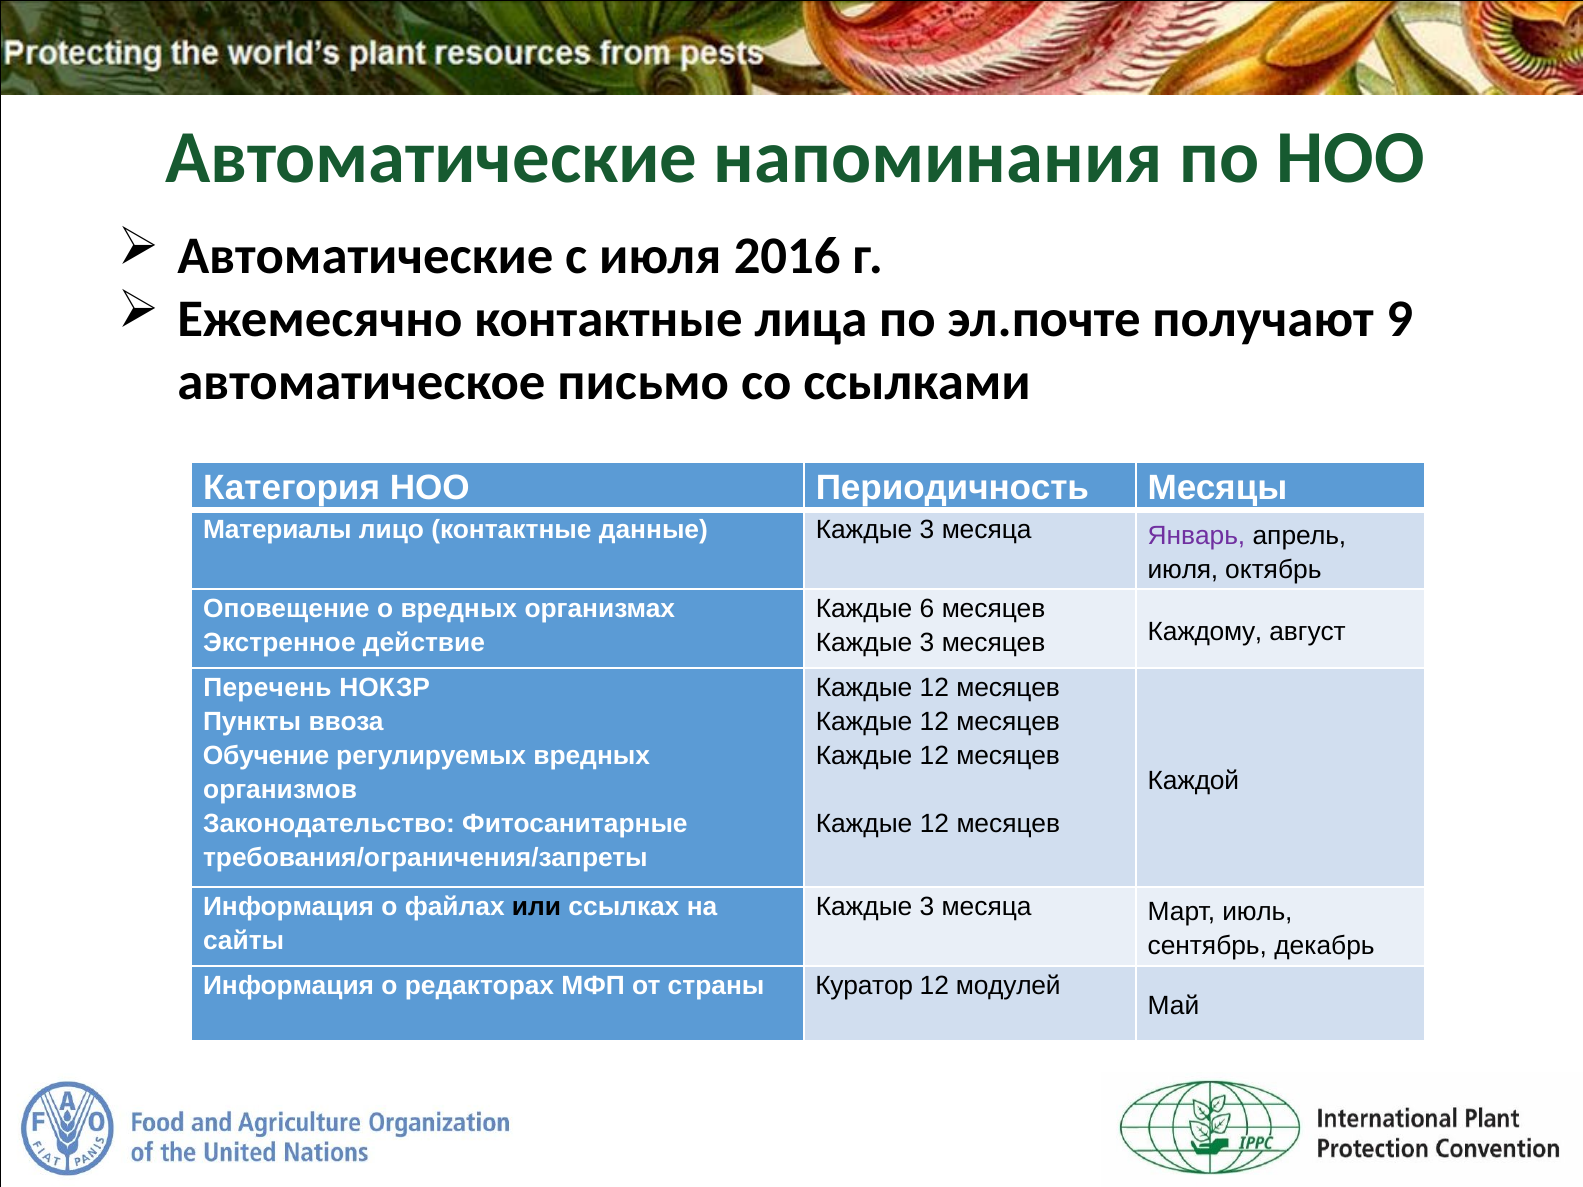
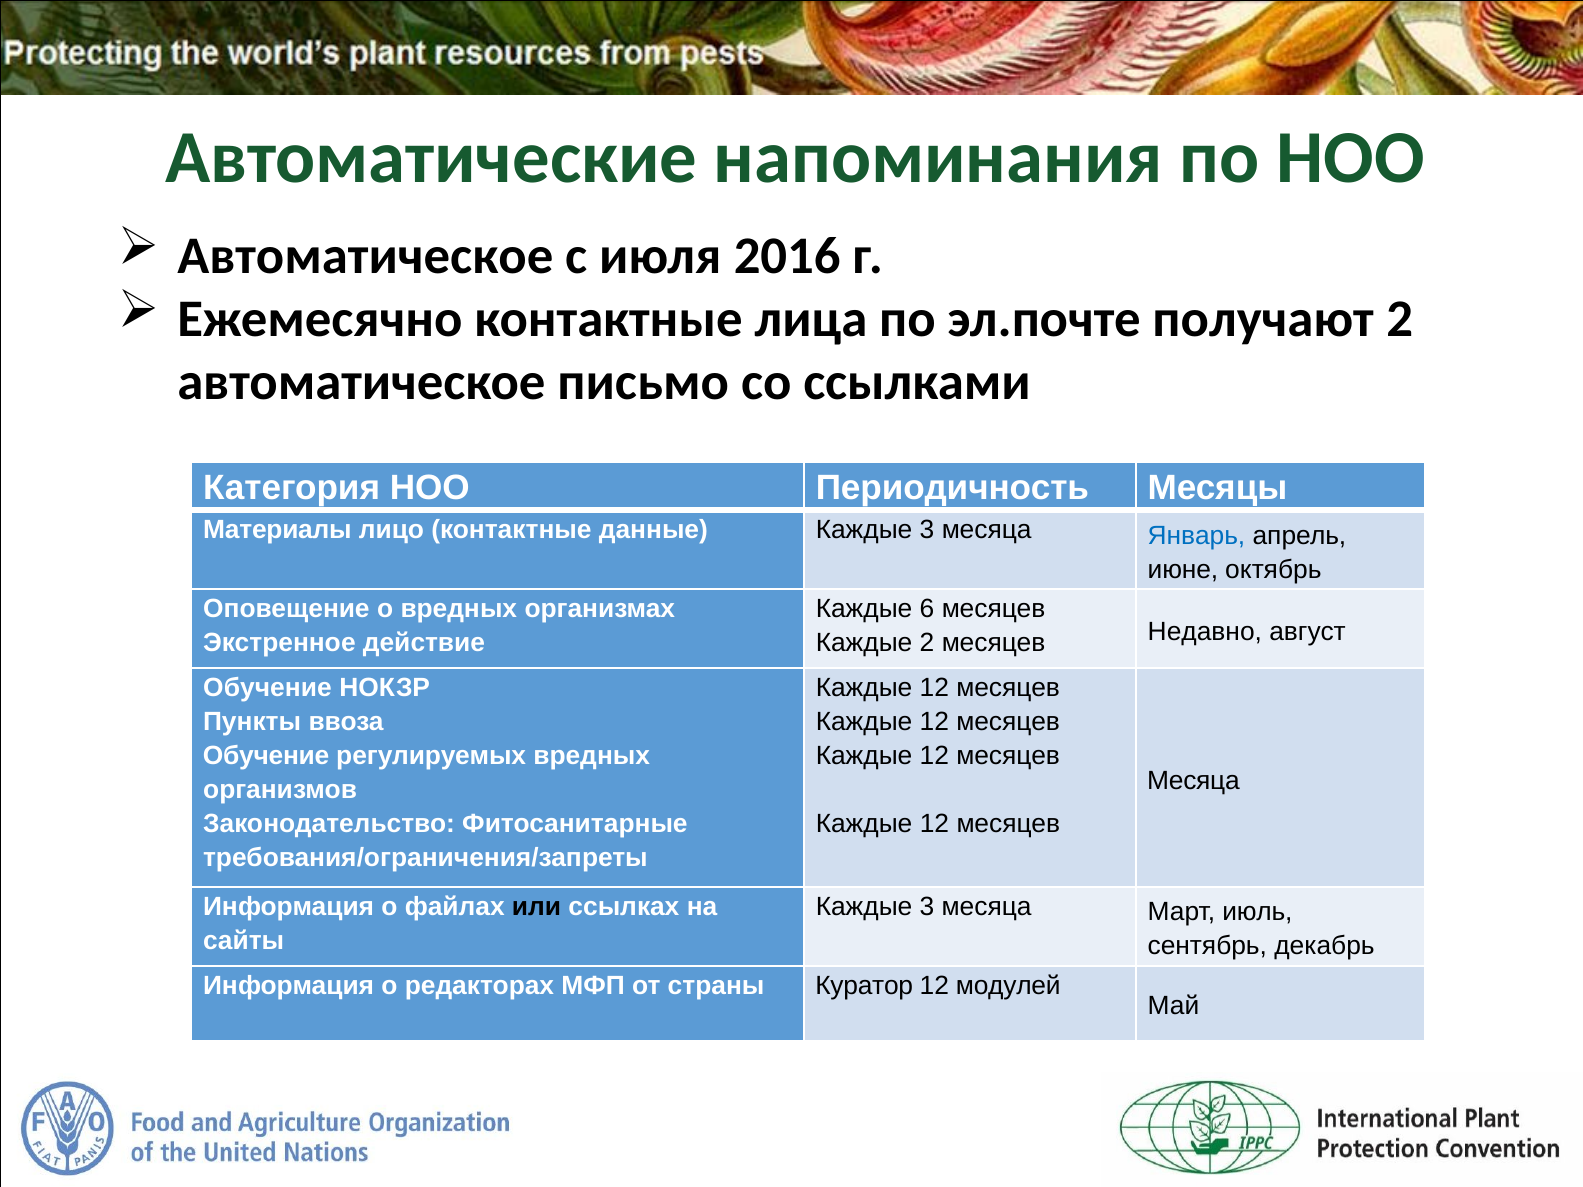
Автоматические: Автоматические -> Автоматическое (365, 256)
получают 9: 9 -> 2 (1400, 319)
Январь colour: purple -> blue (1196, 536)
июля: июля -> июне (1183, 570)
3: 3 -> 2 (927, 643)
Каждому: Каждому -> Недавно (1205, 632)
Перечень: Перечень -> Обучение (268, 688)
Каждой: Каждой -> Месяца (1193, 780)
